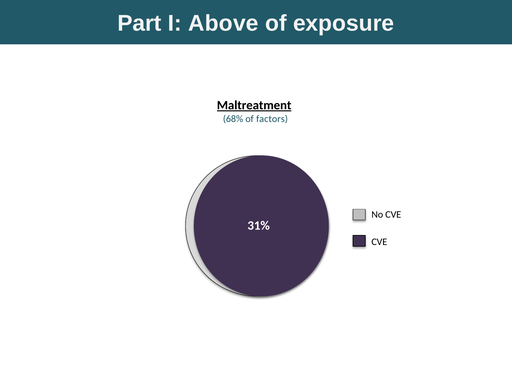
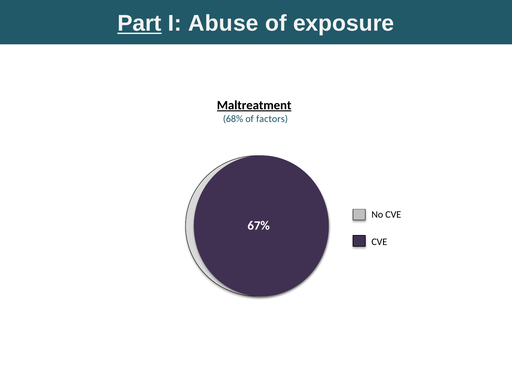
Part underline: none -> present (139, 23)
Above: Above -> Abuse (223, 23)
31%: 31% -> 67% (259, 226)
